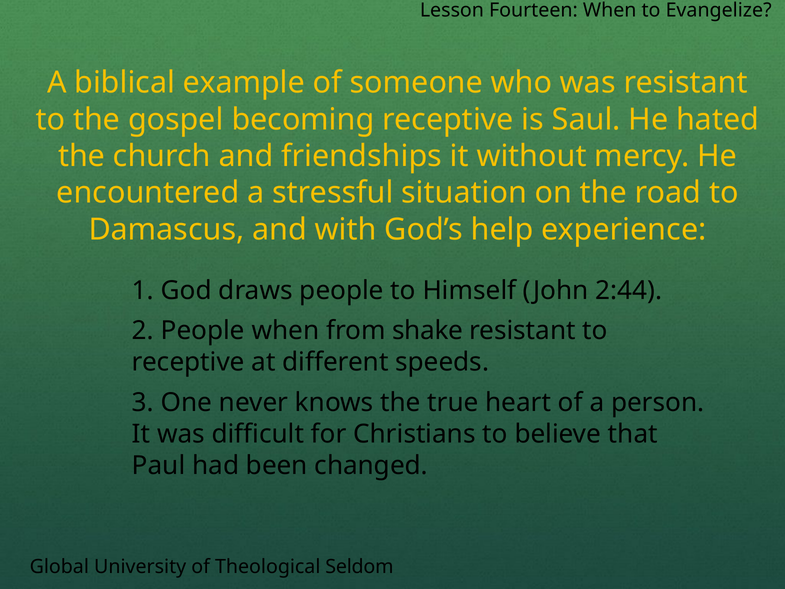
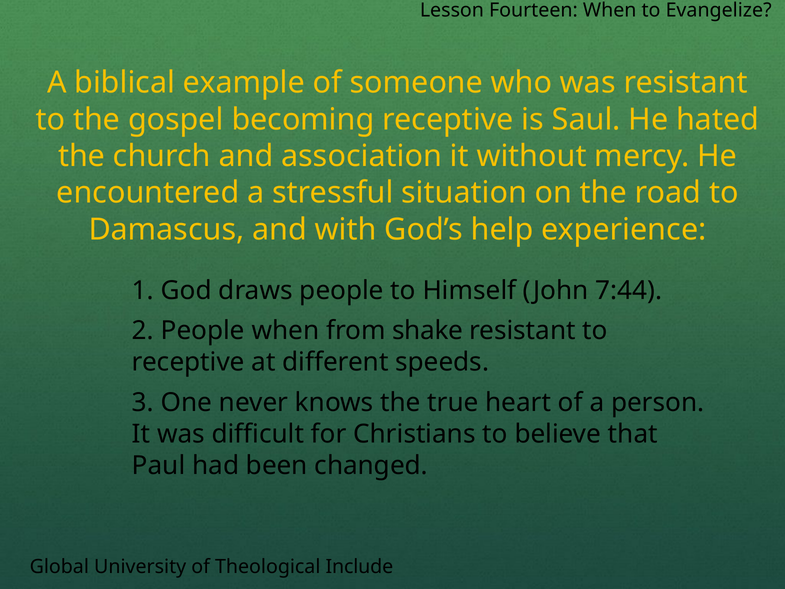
friendships: friendships -> association (362, 156)
2:44: 2:44 -> 7:44 (629, 291)
Seldom: Seldom -> Include (359, 566)
